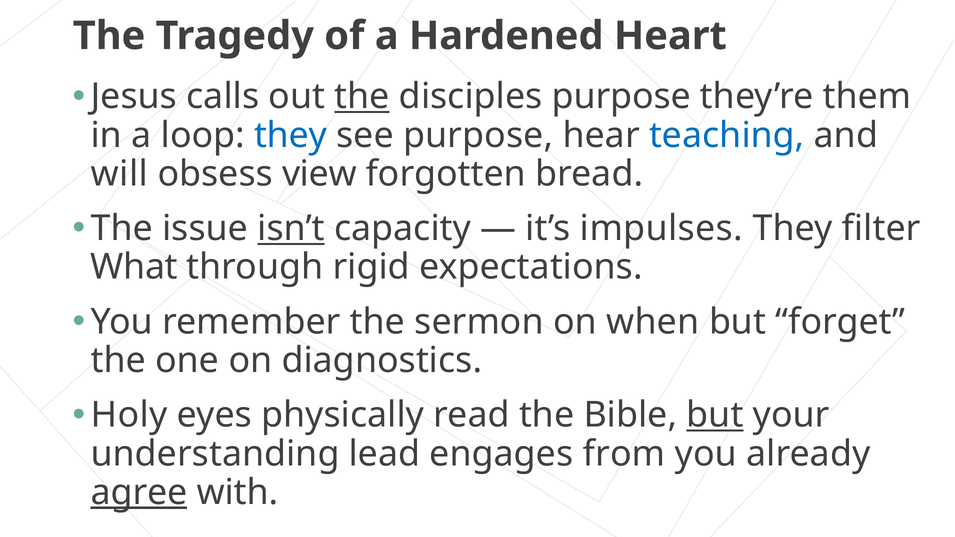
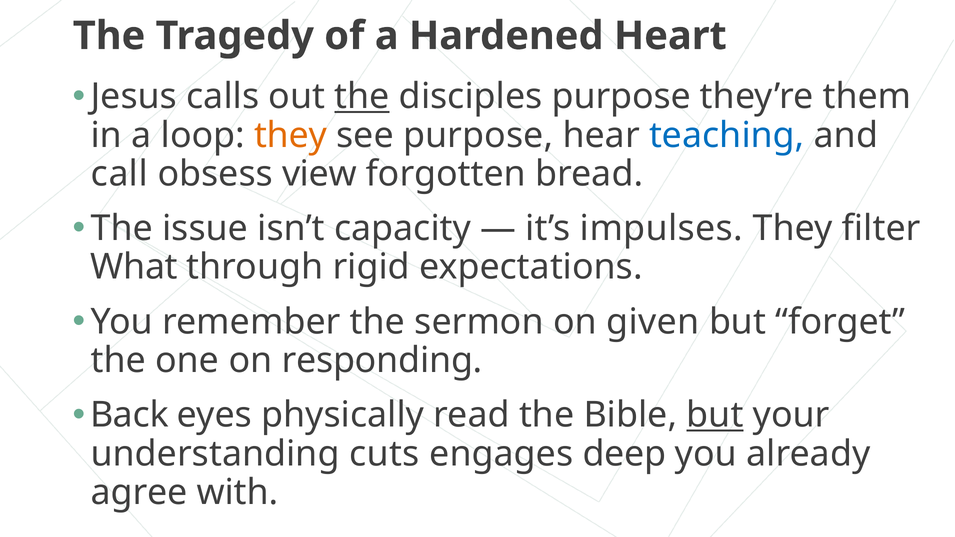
they colour: blue -> orange (291, 135)
will: will -> call (119, 174)
isn’t underline: present -> none (291, 229)
when: when -> given (653, 322)
diagnostics: diagnostics -> responding (382, 361)
Holy: Holy -> Back (129, 415)
lead: lead -> cuts (384, 454)
from: from -> deep (624, 454)
agree underline: present -> none (139, 493)
